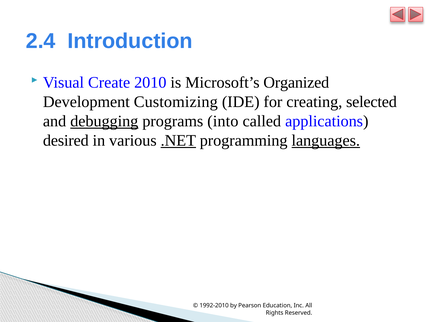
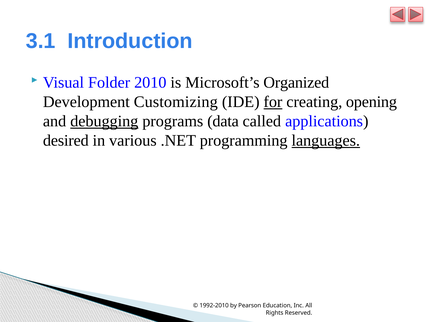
2.4: 2.4 -> 3.1 (41, 41)
Create: Create -> Folder (109, 83)
for underline: none -> present (273, 102)
selected: selected -> opening (371, 102)
into: into -> data (223, 121)
.NET underline: present -> none (178, 141)
